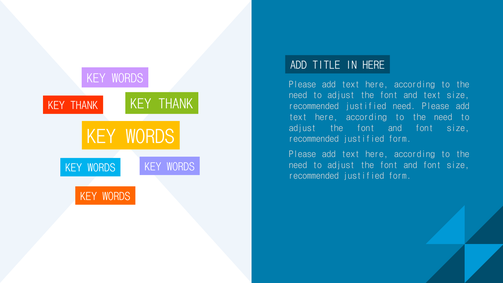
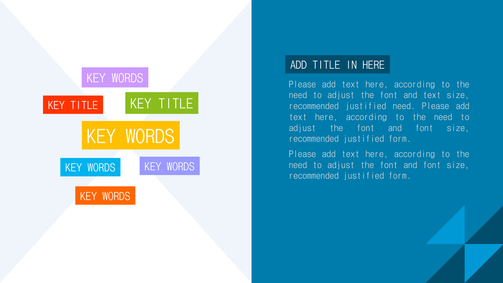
THANK: THANK -> TITLE (84, 105)
THANK: THANK -> TITLE (176, 104)
